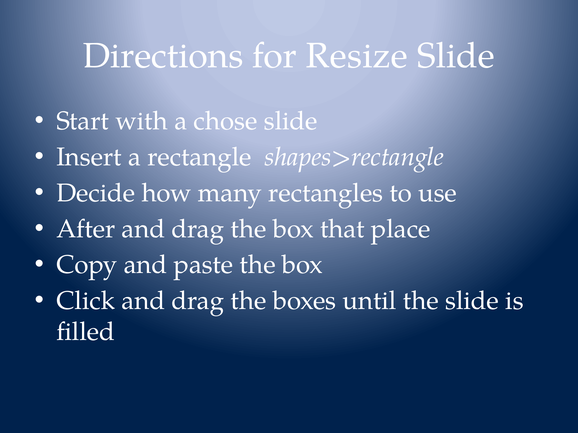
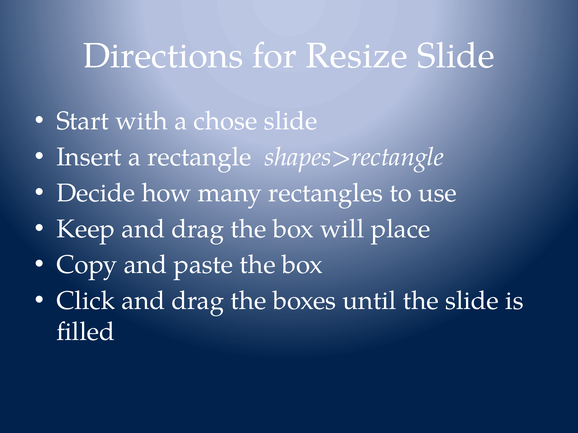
After: After -> Keep (86, 229)
that: that -> will (342, 229)
